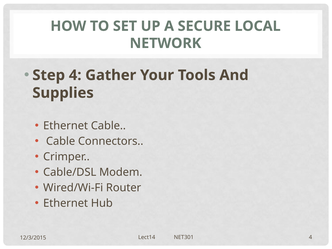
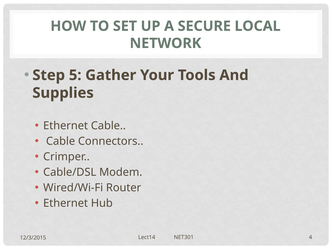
Step 4: 4 -> 5 (75, 75)
